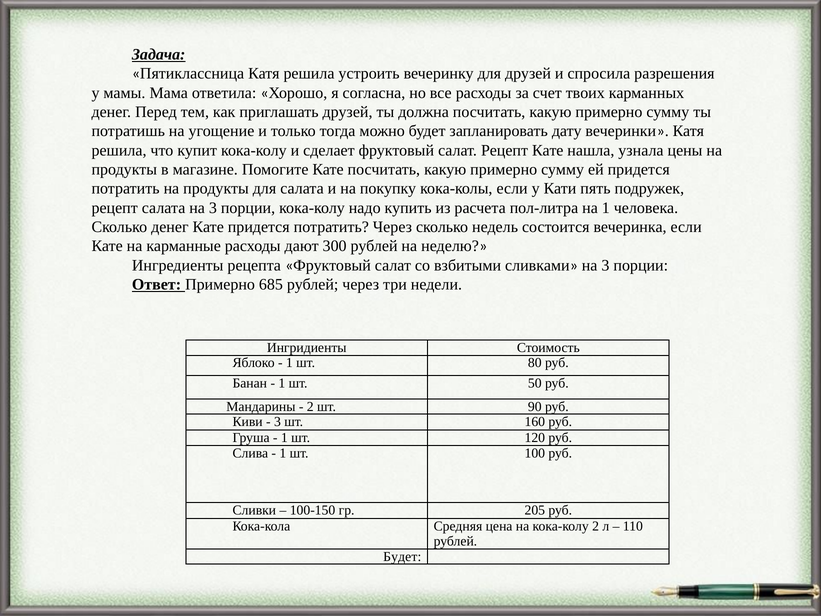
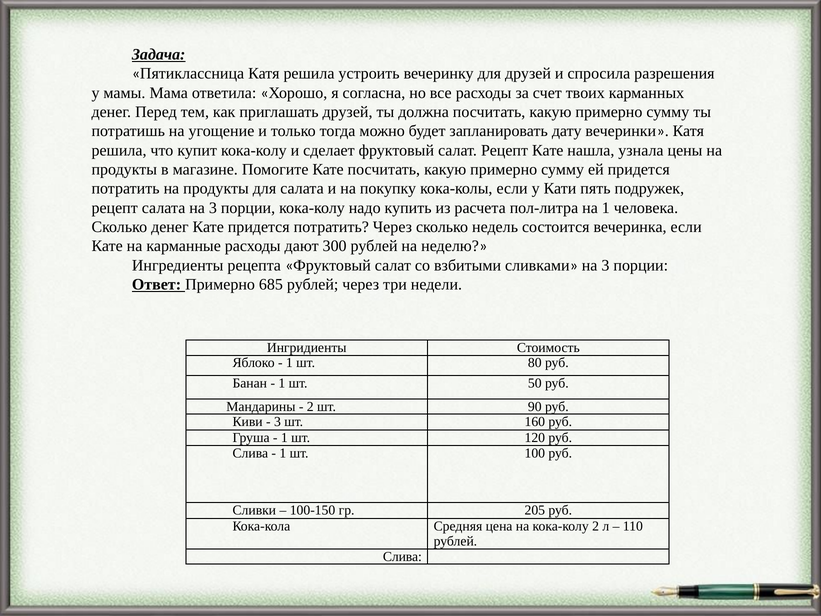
Будет: Будет -> Слива (402, 556)
